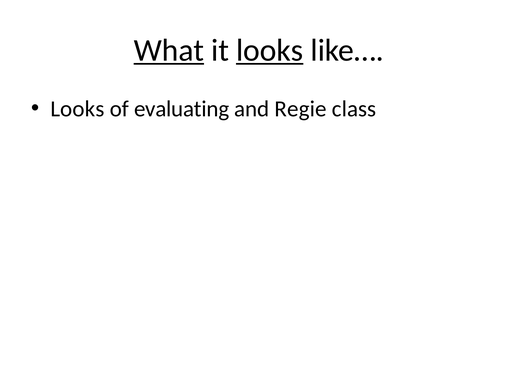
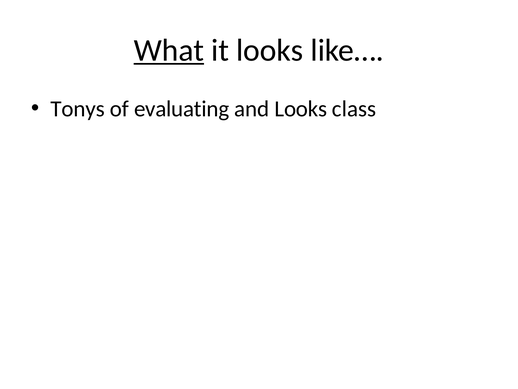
looks underline: present -> none (270, 50)
Looks: Looks -> Tonys (78, 109)
and Regie: Regie -> Looks (301, 109)
